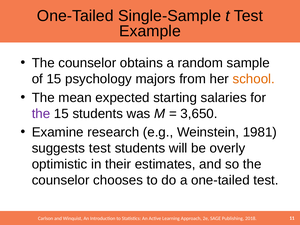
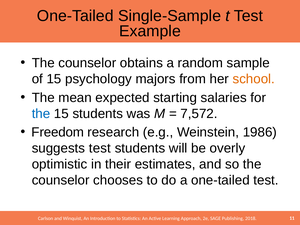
the colour: purple -> blue (41, 114)
3,650: 3,650 -> 7,572 (199, 114)
Examine: Examine -> Freedom (58, 132)
1981: 1981 -> 1986 (260, 132)
